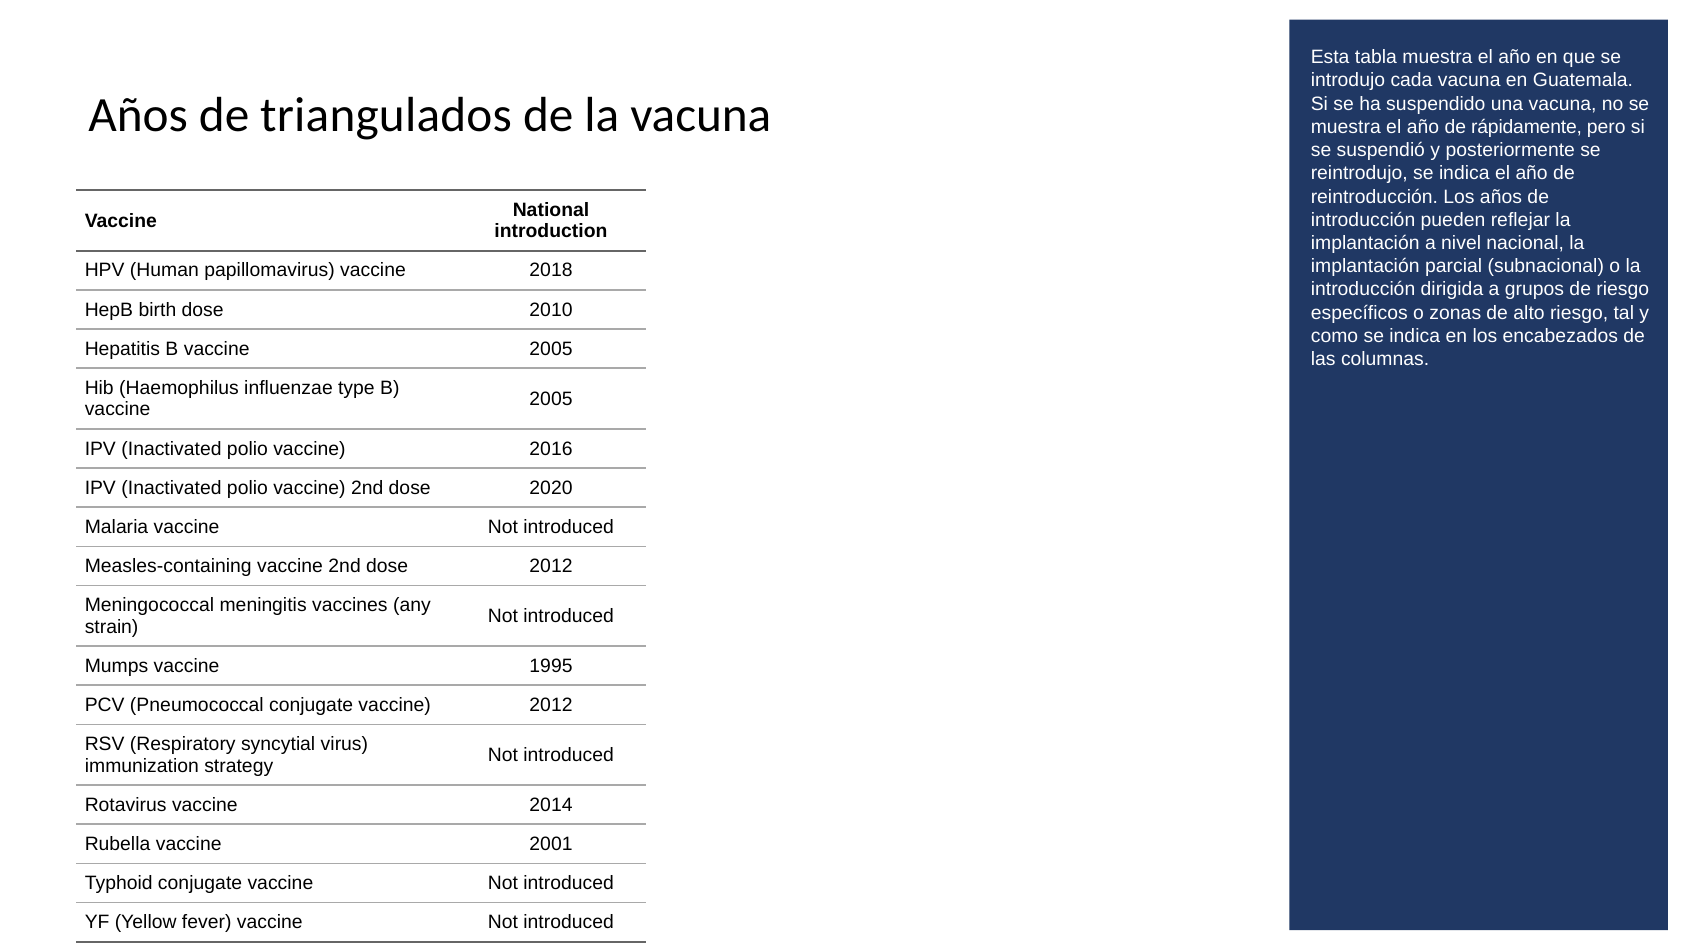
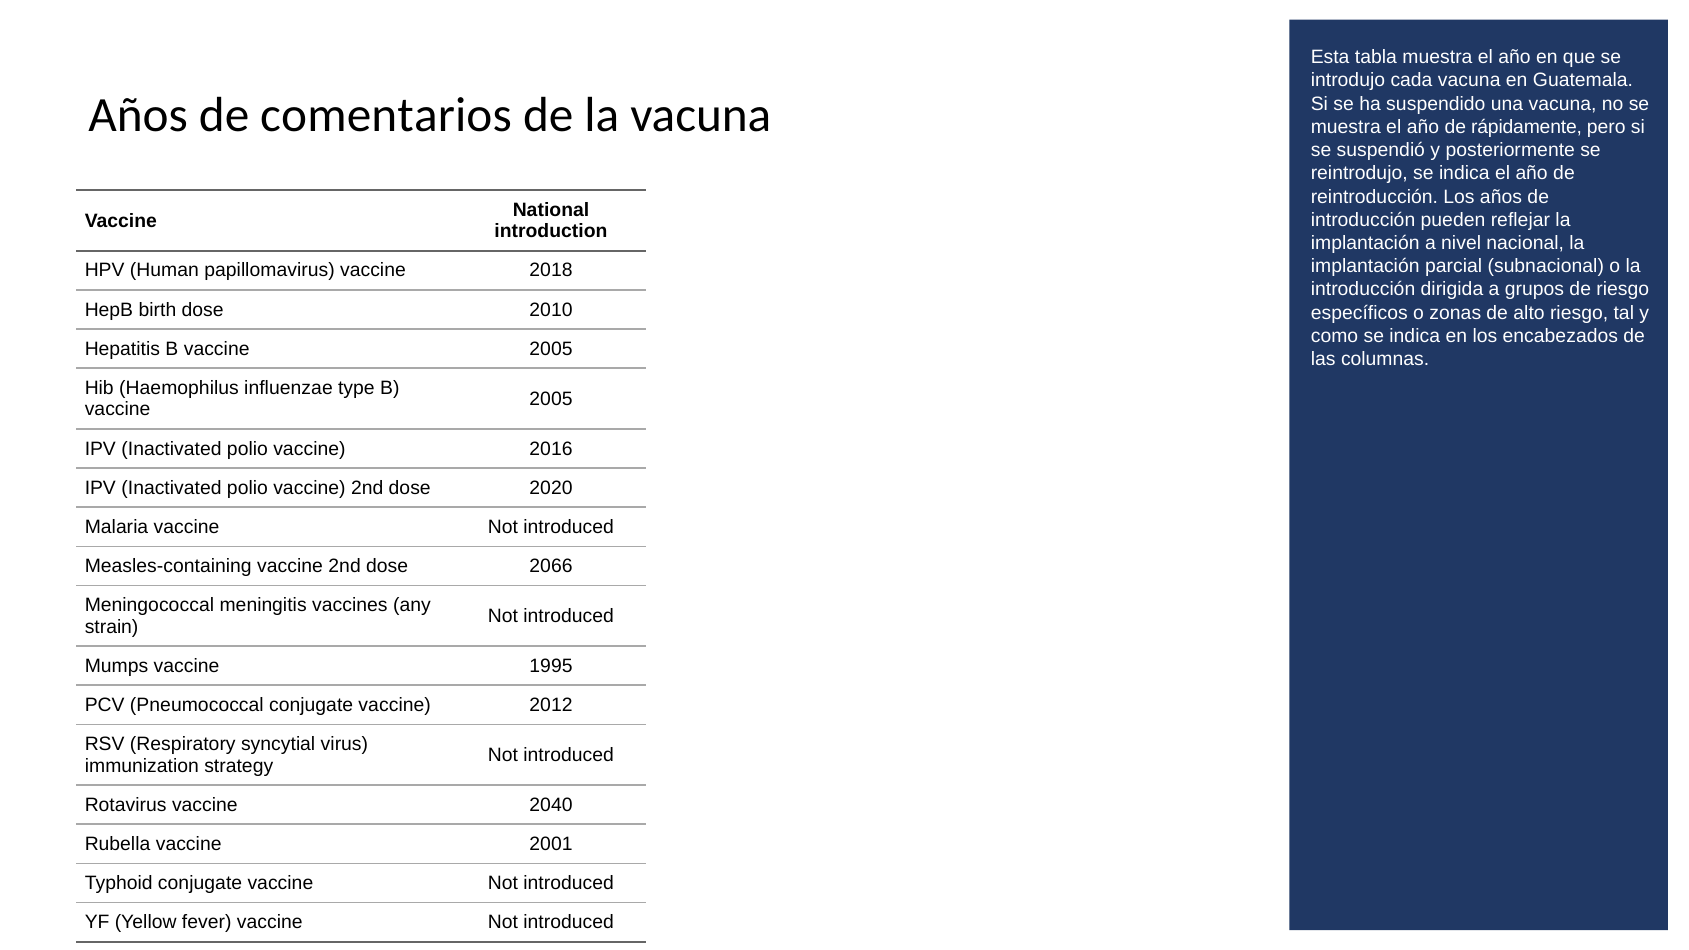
triangulados: triangulados -> comentarios (386, 115)
dose 2012: 2012 -> 2066 (551, 566)
2014: 2014 -> 2040 (551, 805)
